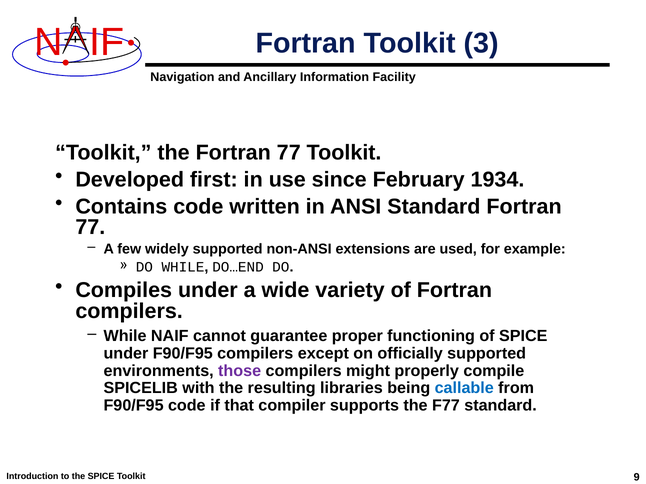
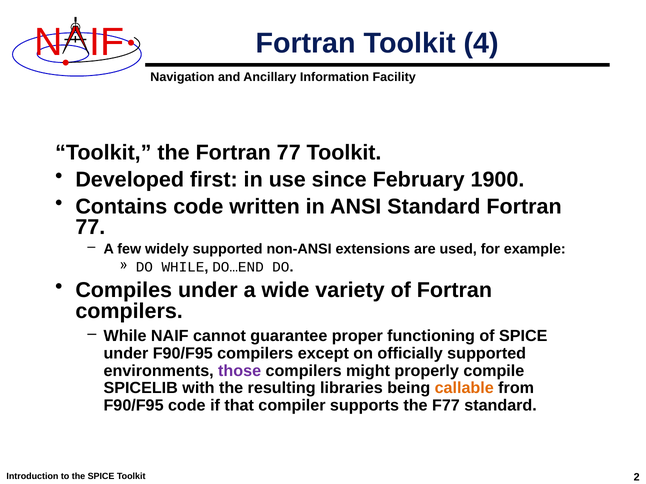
3: 3 -> 4 (481, 43)
1934: 1934 -> 1900 (497, 180)
callable colour: blue -> orange (464, 389)
9: 9 -> 2 (637, 478)
